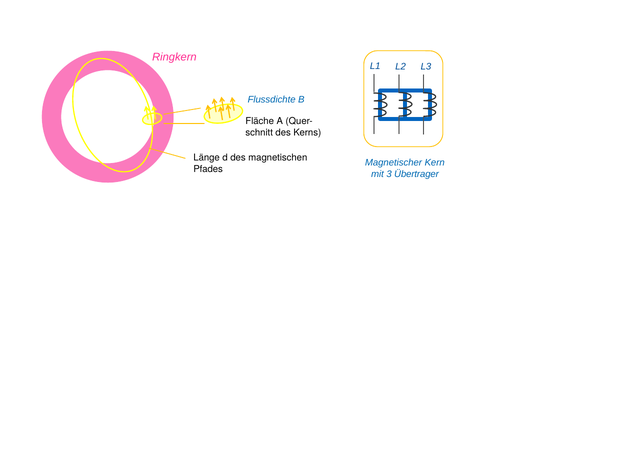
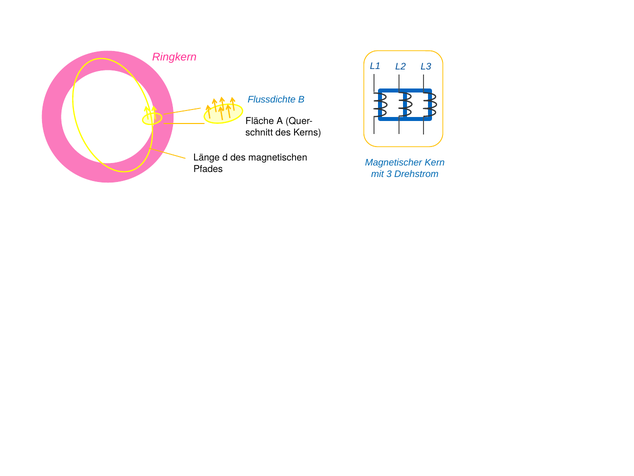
Übertrager: Übertrager -> Drehstrom (416, 174)
